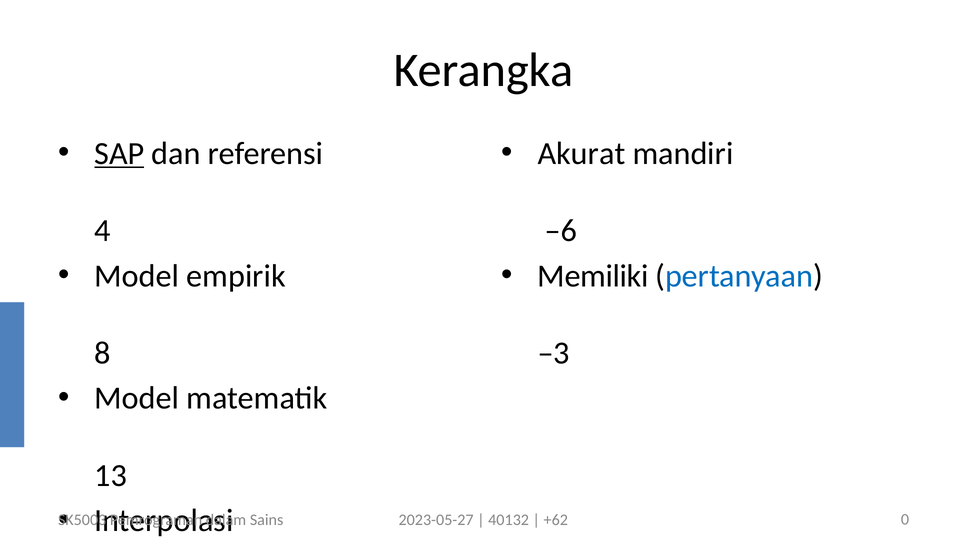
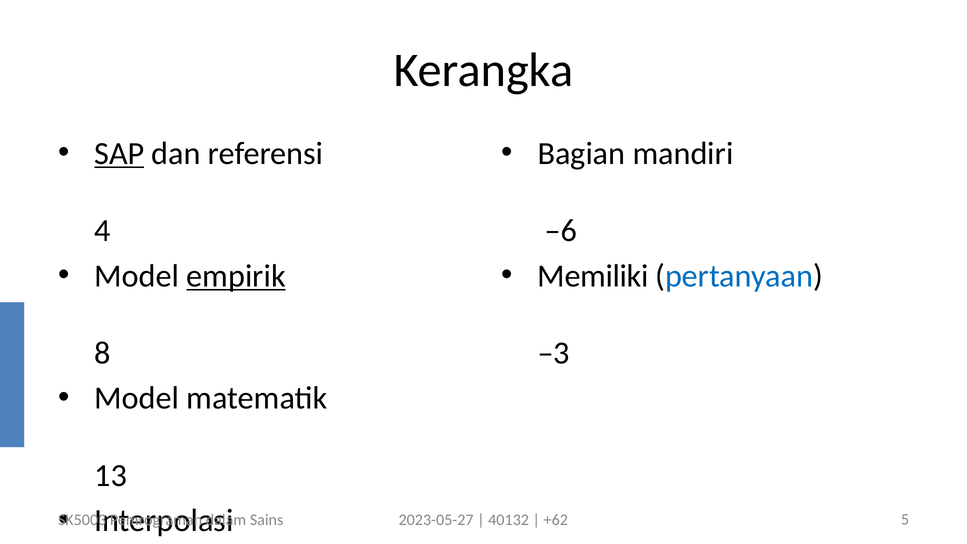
Akurat: Akurat -> Bagian (581, 153)
empirik underline: none -> present (236, 276)
0: 0 -> 5 (905, 520)
